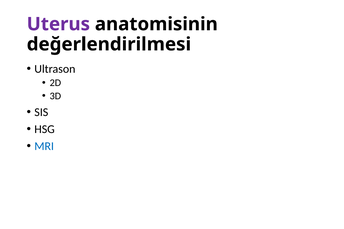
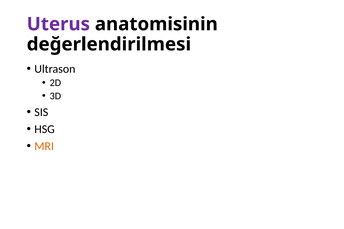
MRI colour: blue -> orange (44, 146)
